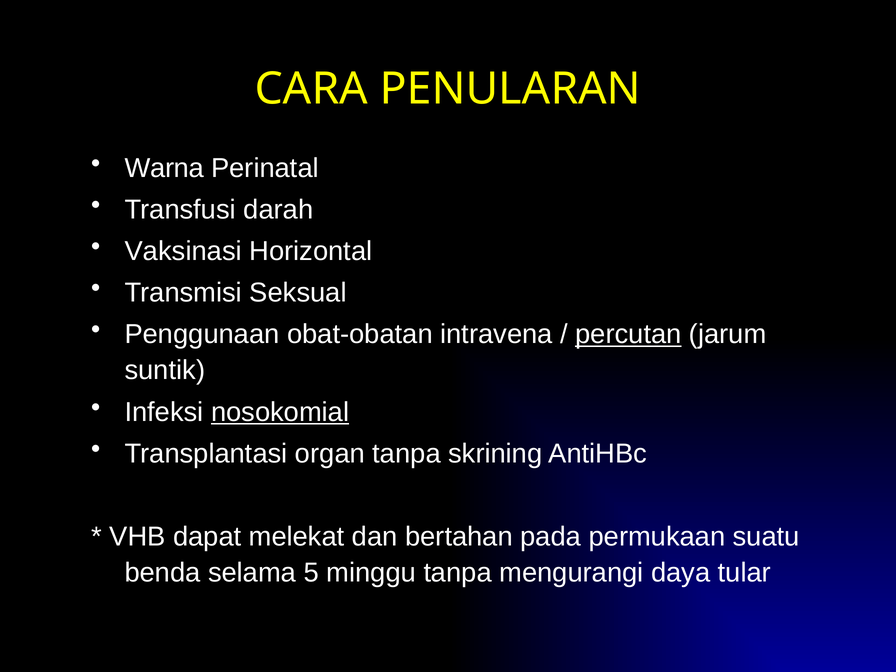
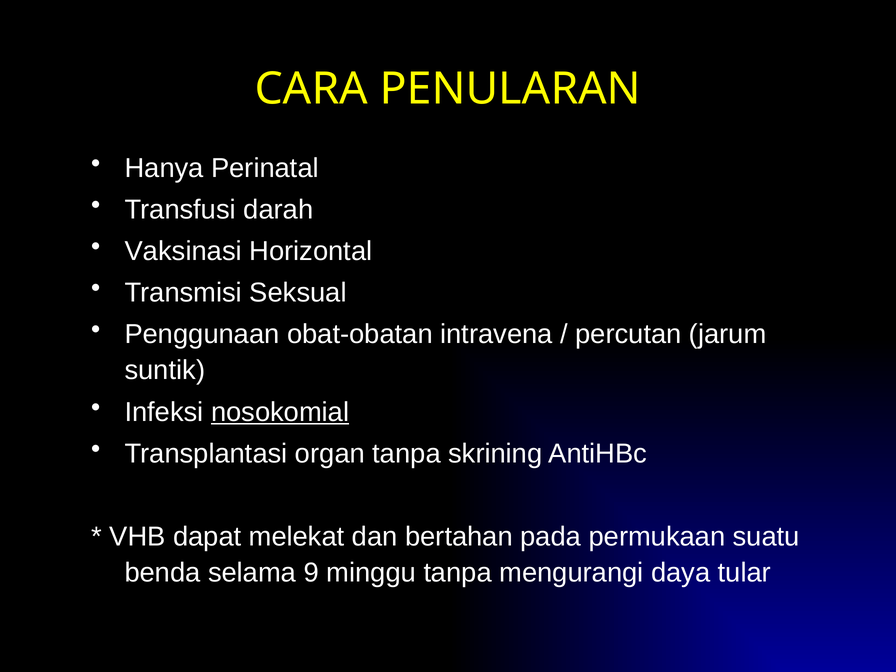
Warna: Warna -> Hanya (164, 168)
percutan underline: present -> none (628, 334)
5: 5 -> 9 (311, 573)
